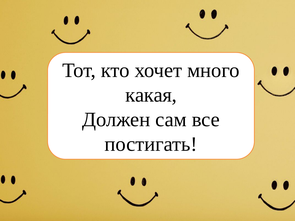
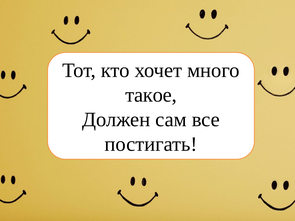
какая: какая -> такое (151, 95)
